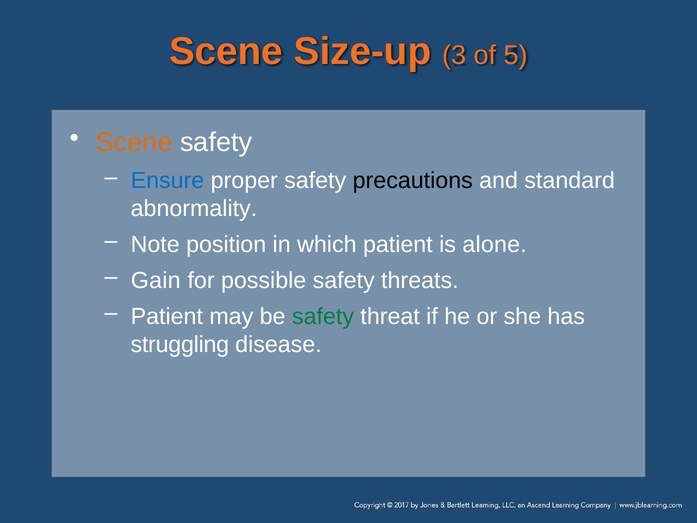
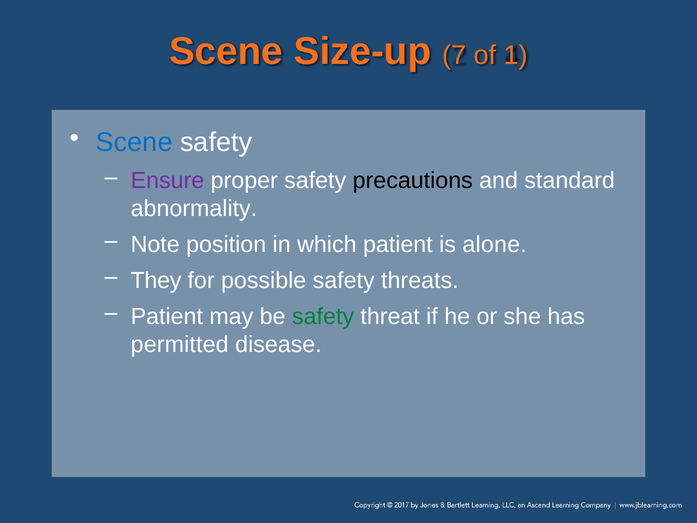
3: 3 -> 7 (454, 55)
5: 5 -> 1 (516, 55)
Scene colour: orange -> blue (134, 142)
Ensure colour: blue -> purple (167, 181)
Gain: Gain -> They (156, 280)
struggling: struggling -> permitted (180, 344)
